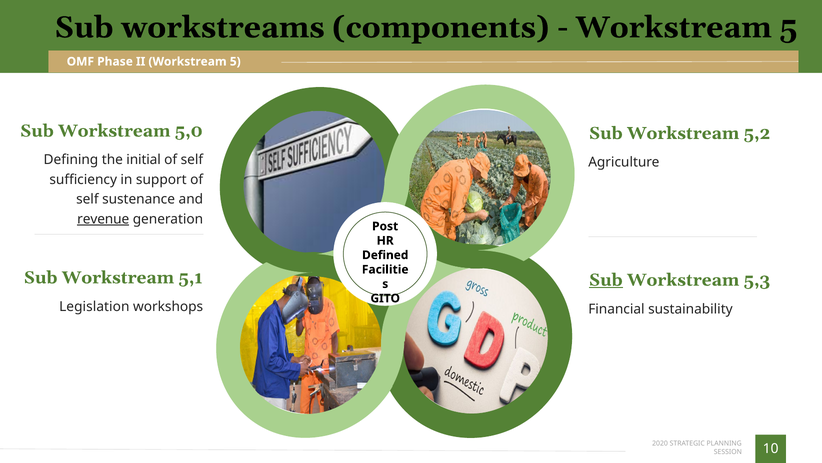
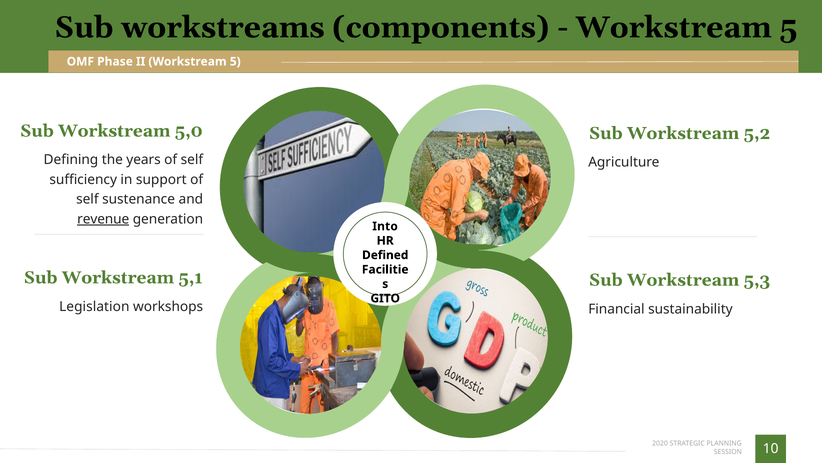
initial: initial -> years (144, 160)
Post: Post -> Into (385, 226)
Sub underline: present -> none (606, 280)
